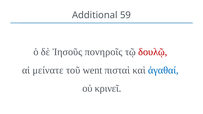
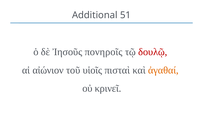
59: 59 -> 51 (125, 15)
μείνατε: μείνατε -> αἰώνιον (48, 70)
went: went -> υἱοῖς (92, 70)
ἀγαθαί colour: blue -> orange (163, 70)
